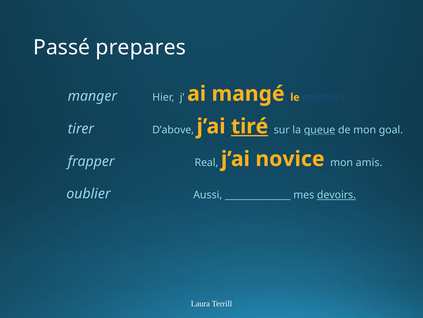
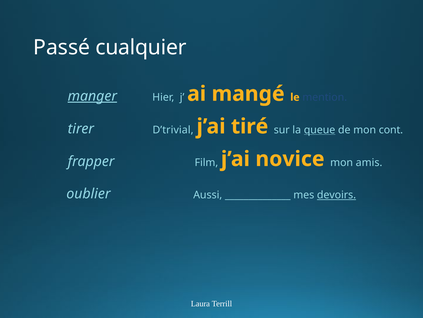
prepares: prepares -> cualquier (141, 47)
manger underline: none -> present (92, 96)
D’above: D’above -> D’trivial (173, 130)
tiré underline: present -> none (250, 126)
goal: goal -> cont (391, 130)
Real: Real -> Film (206, 162)
